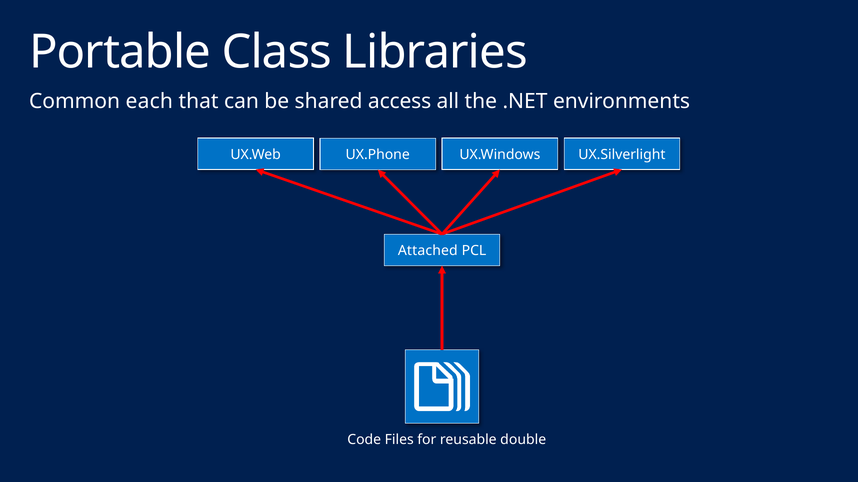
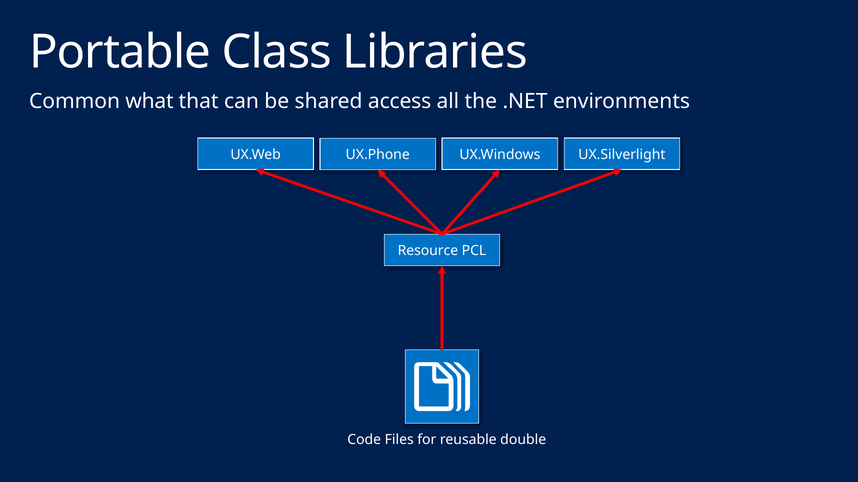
each: each -> what (149, 101)
Attached: Attached -> Resource (428, 251)
